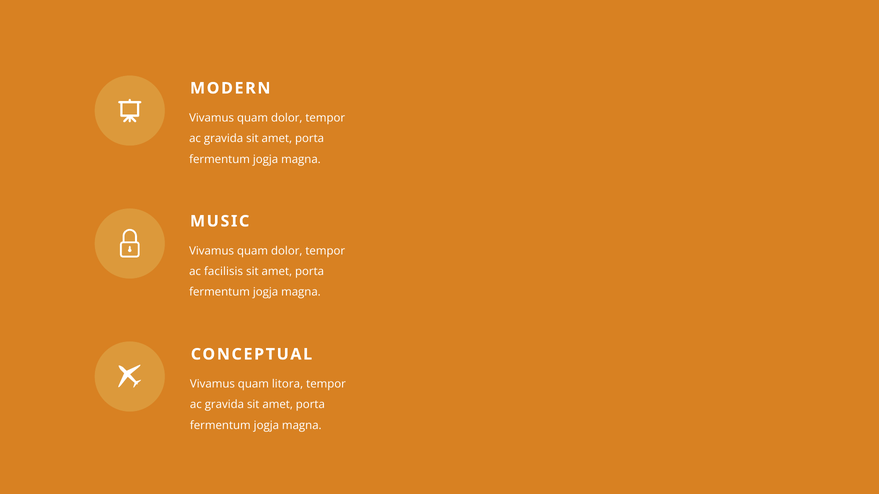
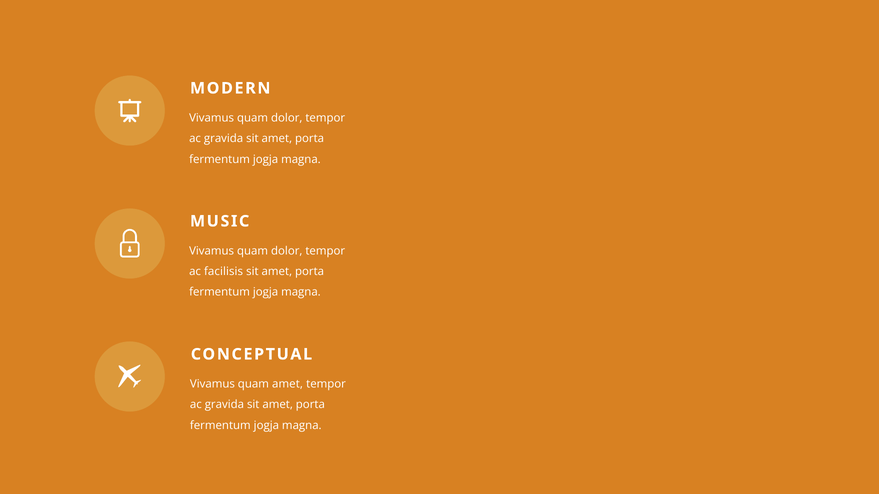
quam litora: litora -> amet (287, 384)
